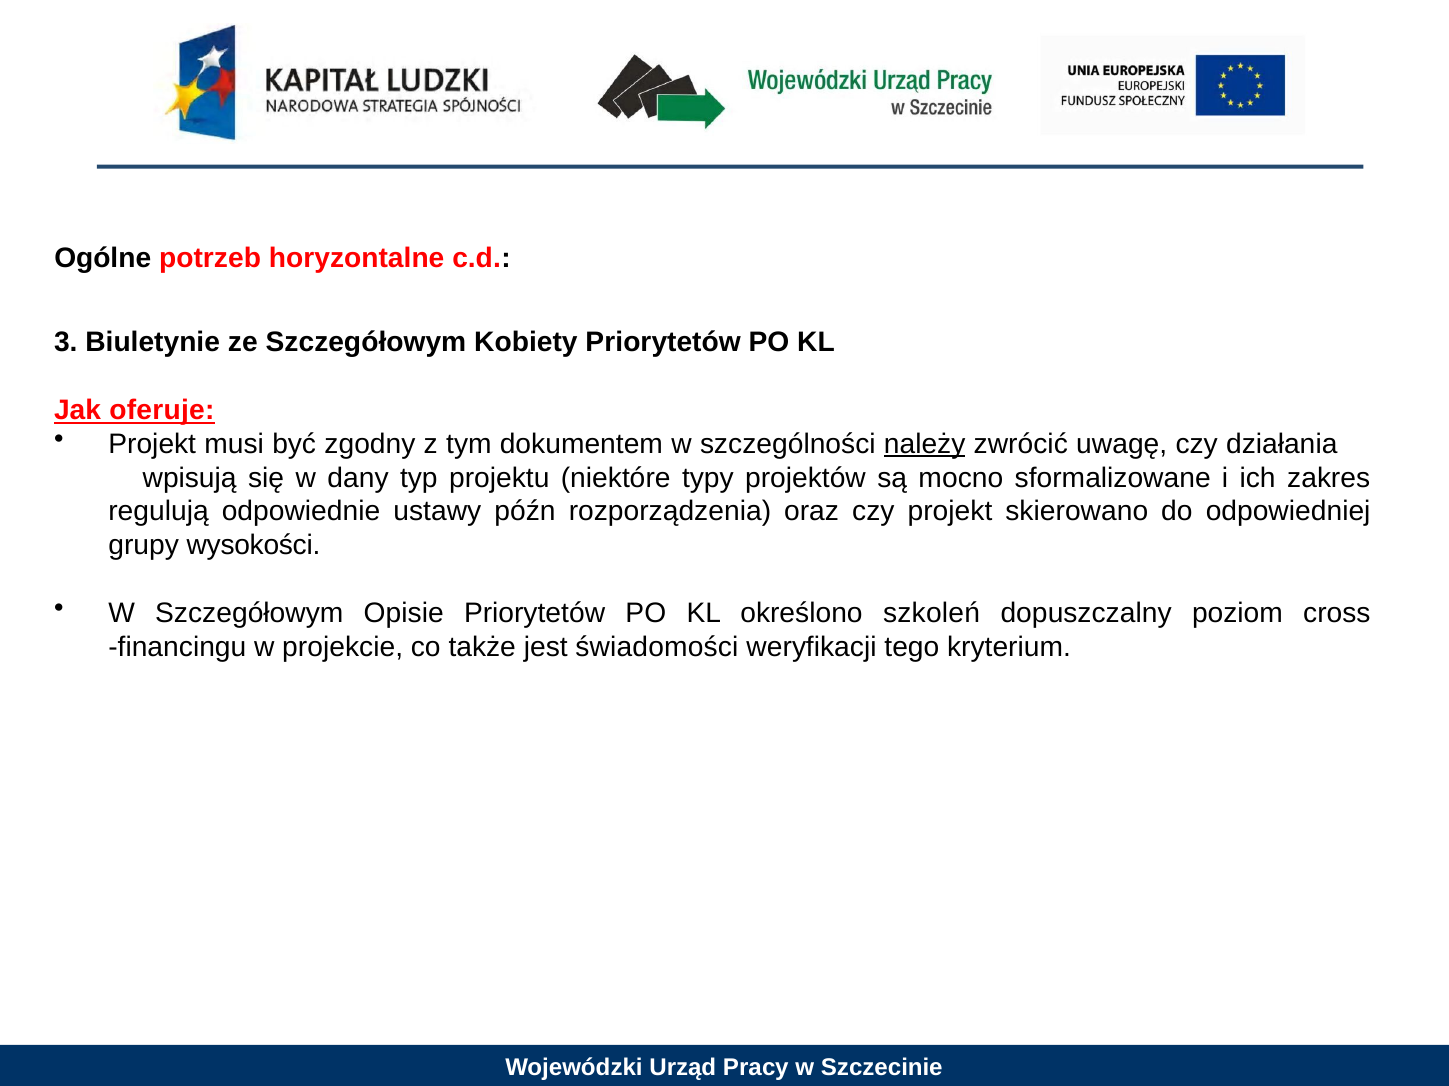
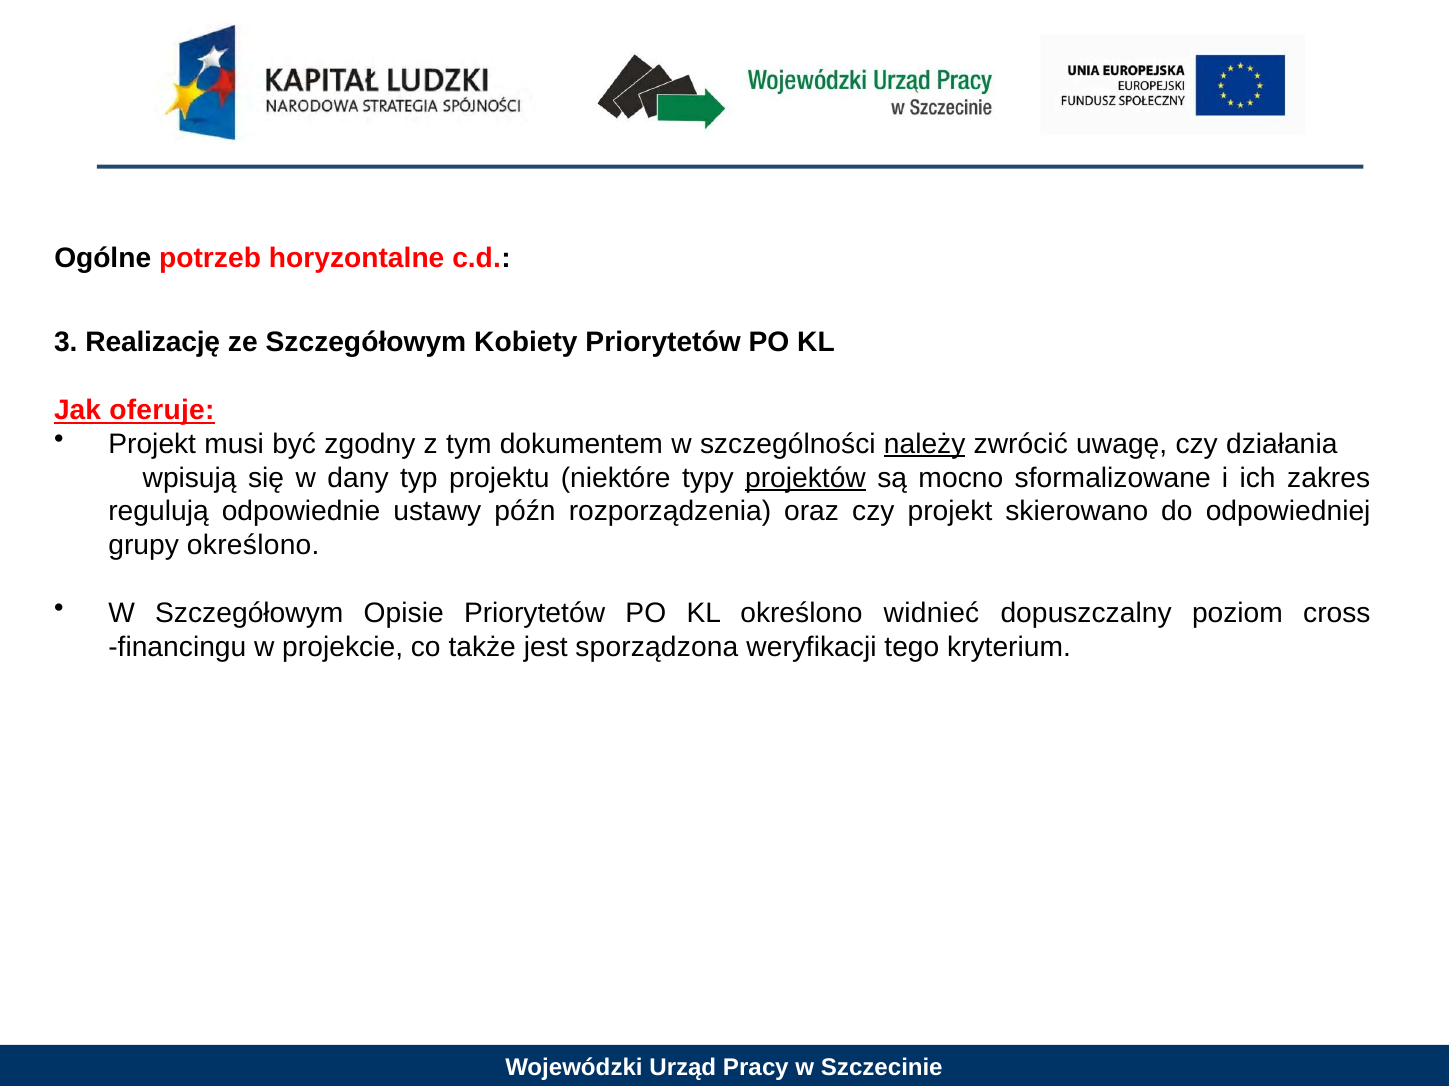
Biuletynie: Biuletynie -> Realizację (153, 343)
projektów underline: none -> present (805, 478)
grupy wysokości: wysokości -> określono (253, 546)
szkoleń: szkoleń -> widnieć (932, 613)
świadomości: świadomości -> sporządzona (657, 647)
